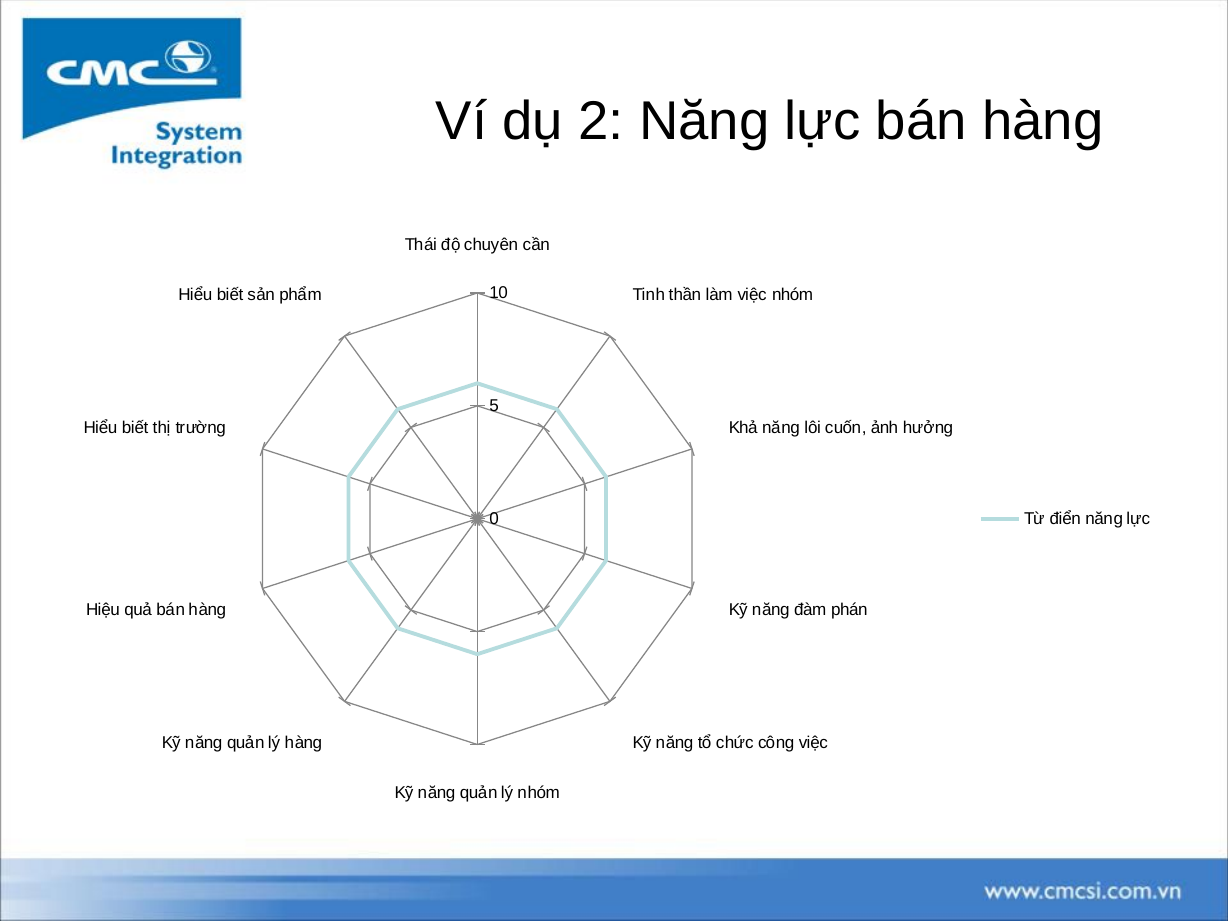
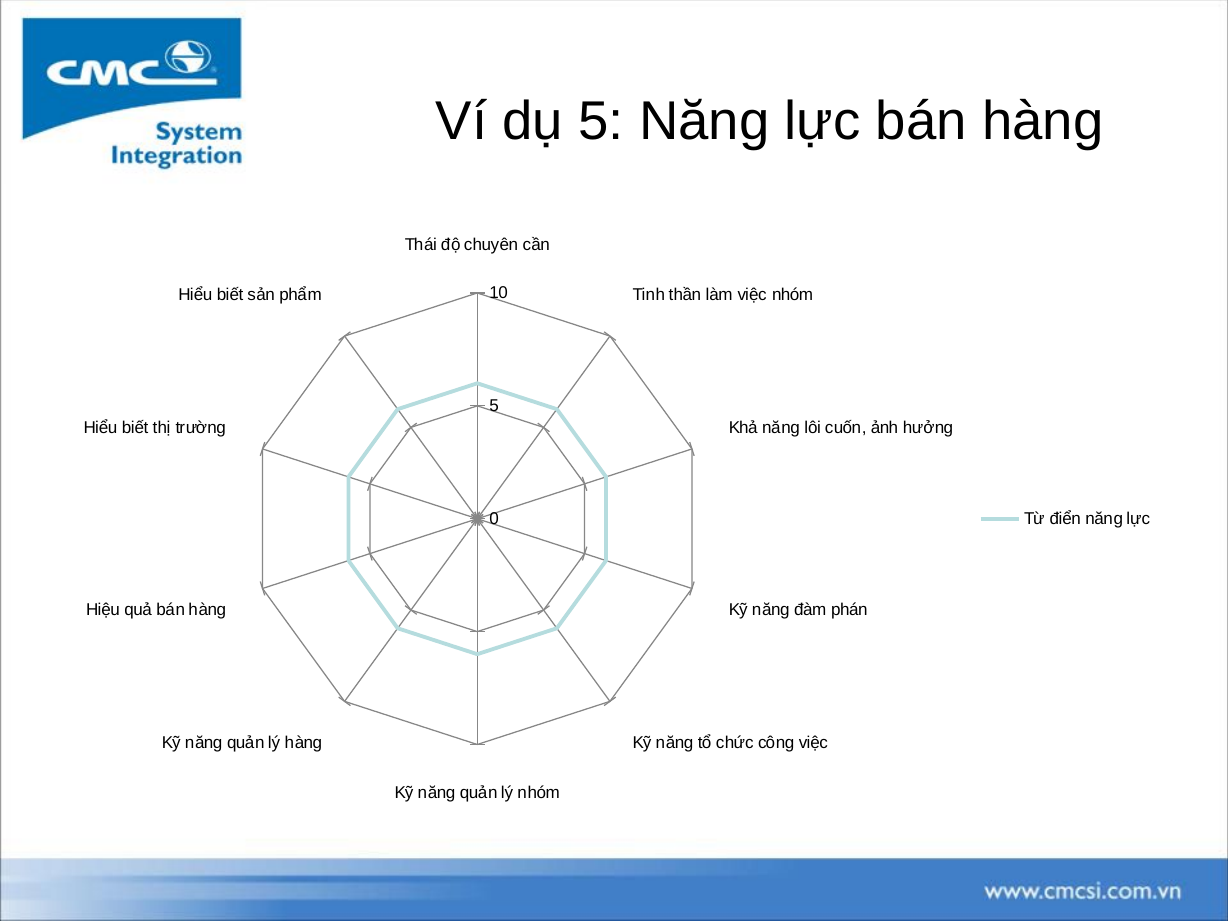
dụ 2: 2 -> 5 (601, 121)
